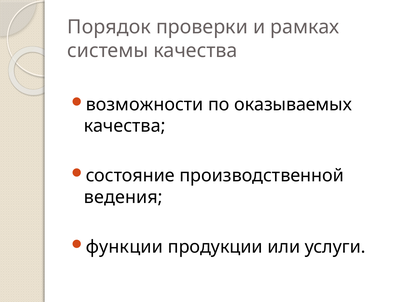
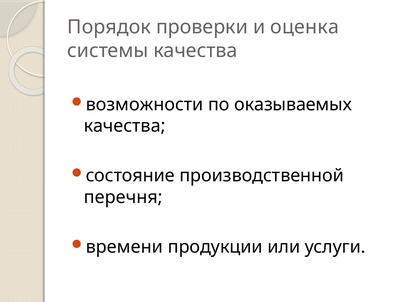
рамках: рамках -> оценка (305, 27)
ведения: ведения -> перечня (123, 197)
функции: функции -> времени (124, 247)
